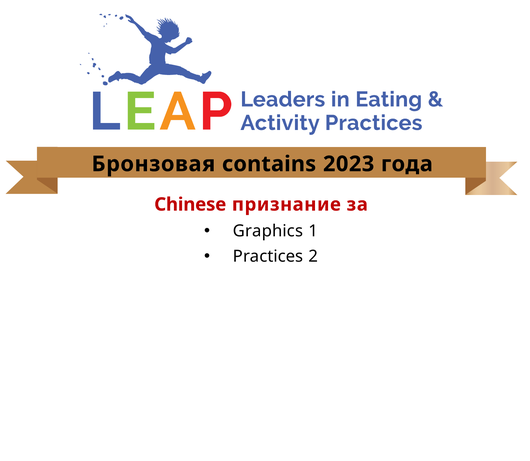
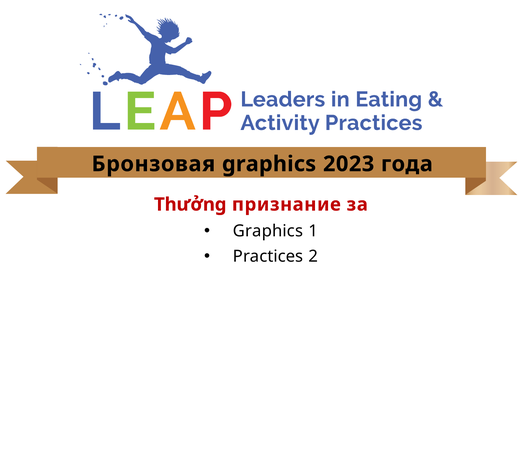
Бронзовая contains: contains -> graphics (269, 164)
Chinese: Chinese -> Thưởng (190, 204)
